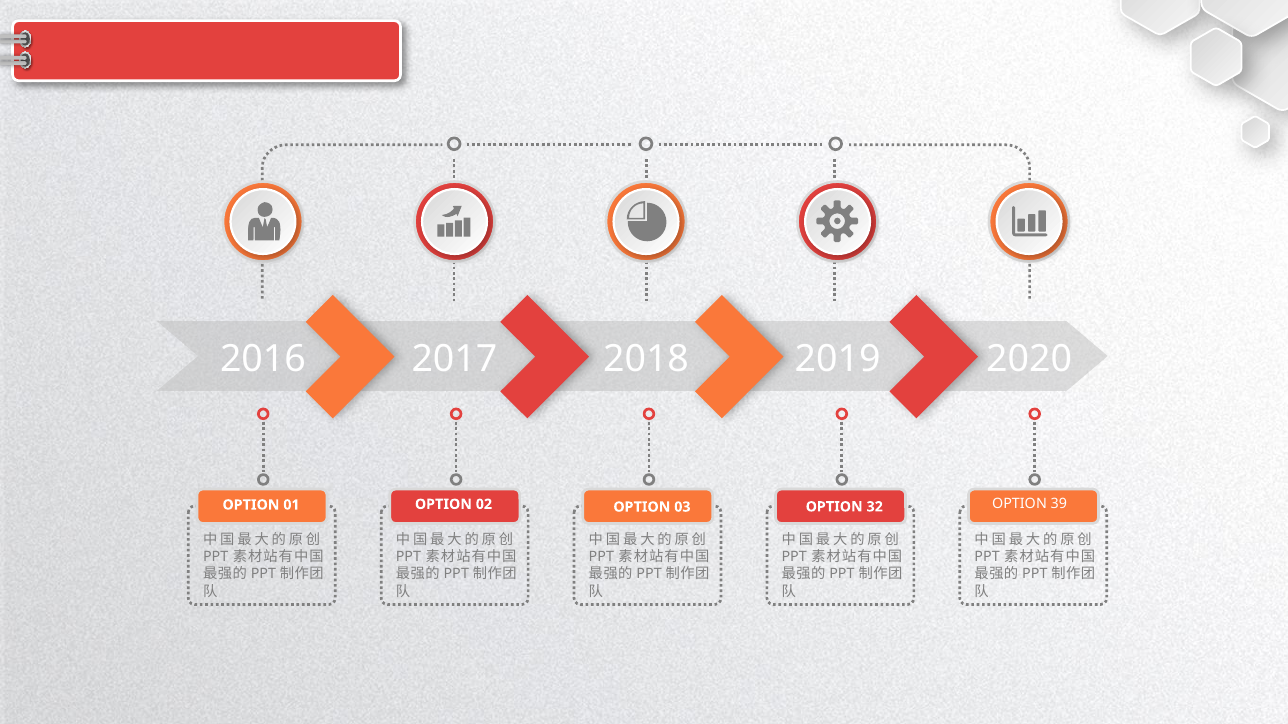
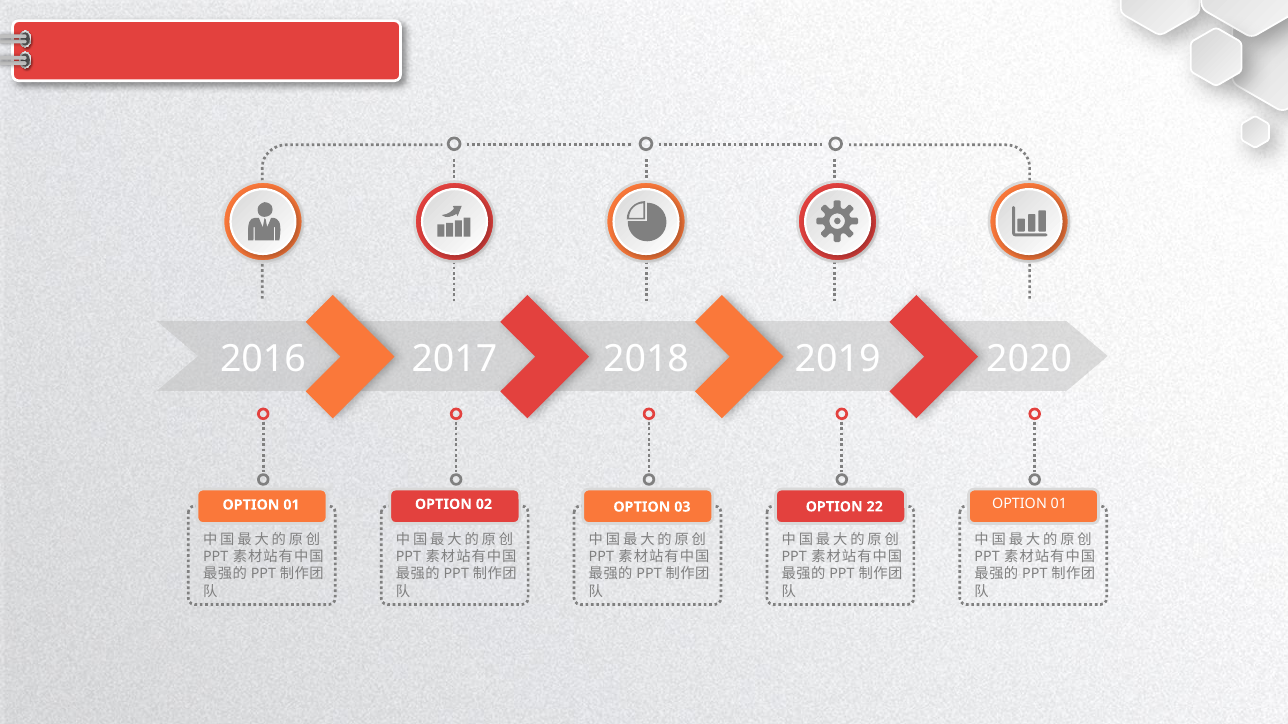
39: 39 -> 01 (1059, 505)
32: 32 -> 22 (875, 507)
